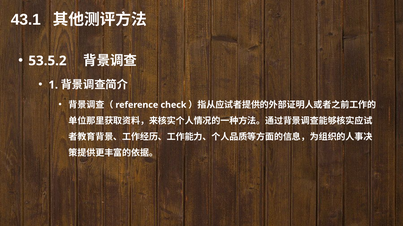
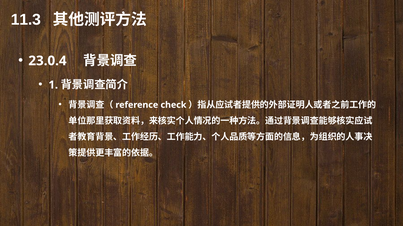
43.1: 43.1 -> 11.3 (26, 20)
53.5.2: 53.5.2 -> 23.0.4 (47, 61)
